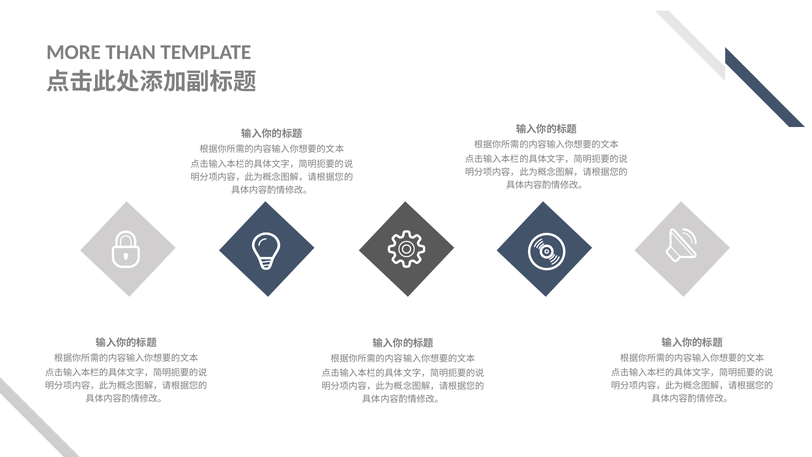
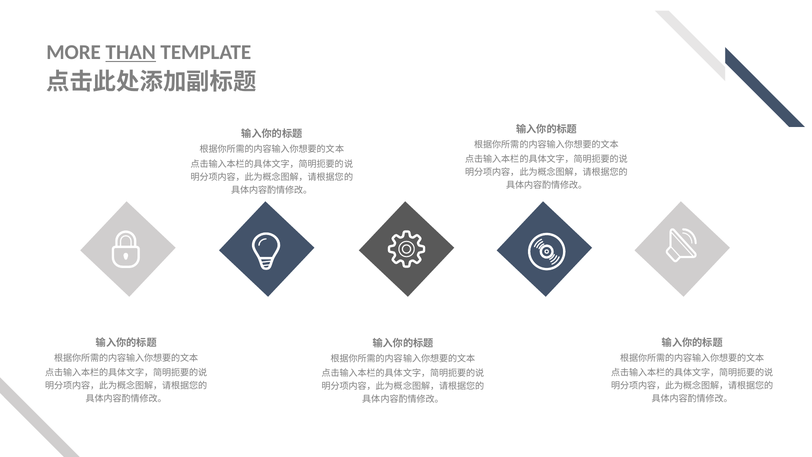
THAN underline: none -> present (131, 52)
